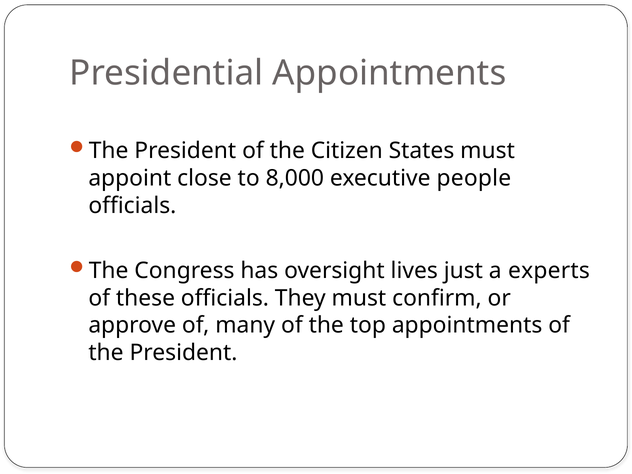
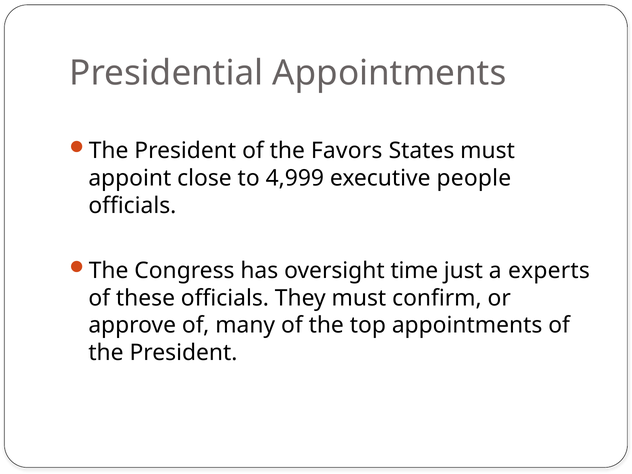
Citizen: Citizen -> Favors (347, 151)
8,000: 8,000 -> 4,999 (295, 178)
lives: lives -> time (414, 271)
